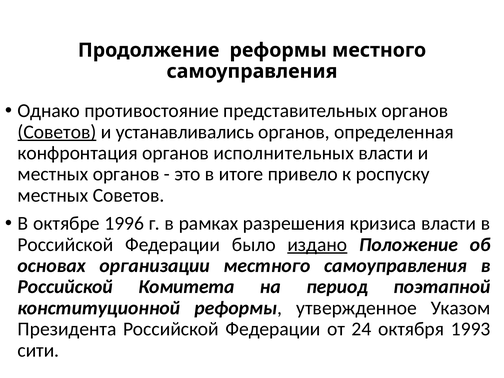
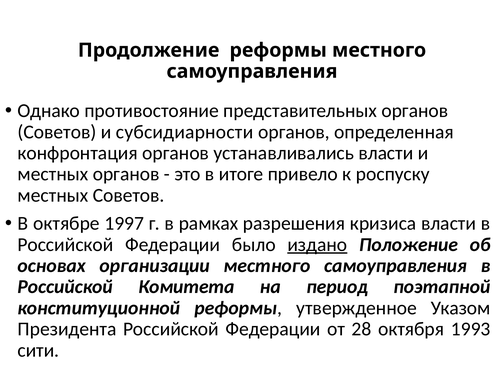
Советов underline: present -> none (57, 132)
устанавливались: устанавливались -> субсидиарности (185, 132)
исполнительных: исполнительных -> устанавливались (284, 153)
1996: 1996 -> 1997 (124, 223)
24: 24 -> 28 (361, 329)
